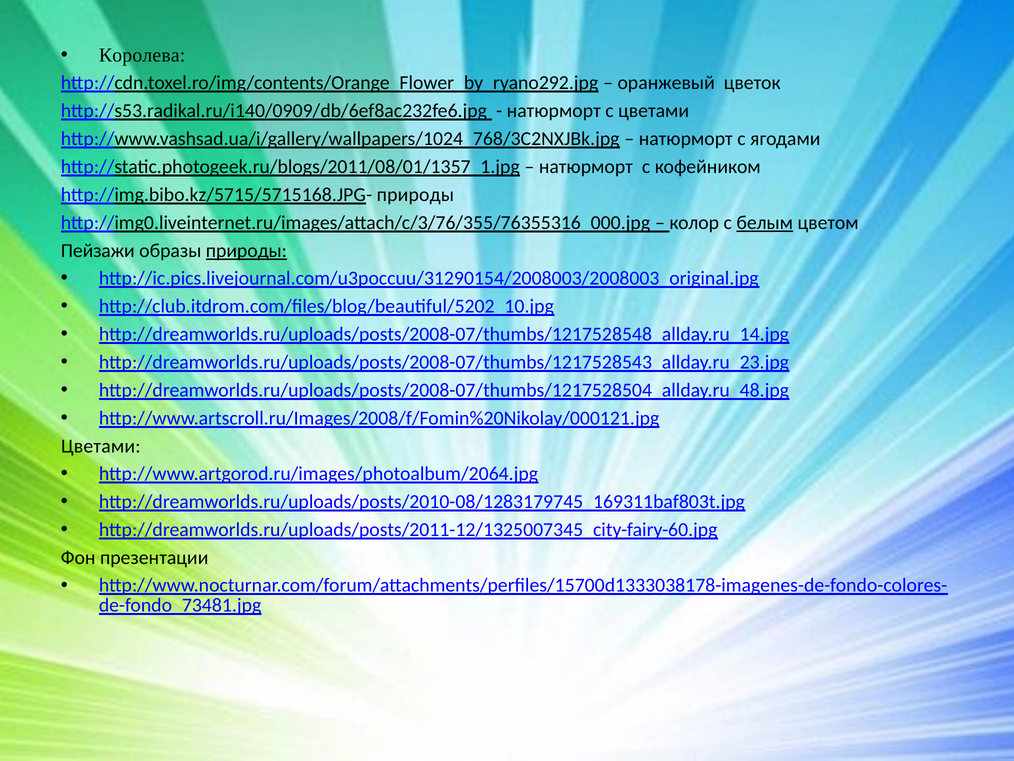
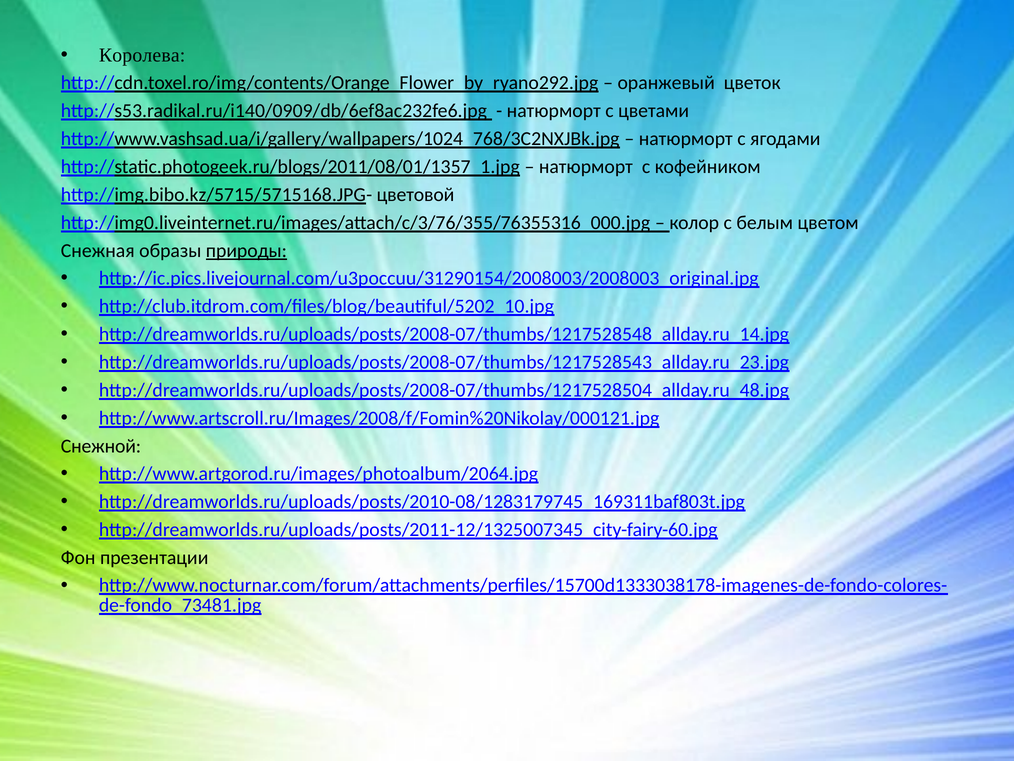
http://img.bibo.kz/5715/5715168.JPG- природы: природы -> цветовой (416, 195)
белым underline: present -> none (765, 223)
Пейзажи: Пейзажи -> Снежная (98, 251)
Цветами: Цветами -> Снежной (101, 446)
